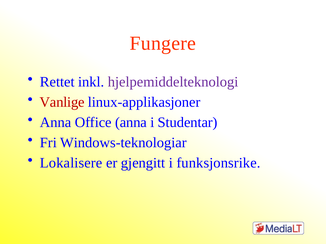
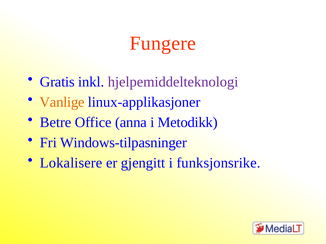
Rettet: Rettet -> Gratis (57, 82)
Vanlige colour: red -> orange (62, 102)
Anna: Anna -> Betre (56, 123)
Studentar: Studentar -> Metodikk (188, 123)
Windows-teknologiar: Windows-teknologiar -> Windows-tilpasninger (124, 143)
